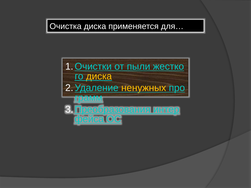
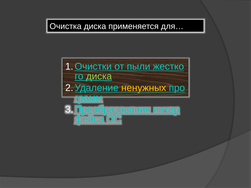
диска colour: yellow -> light green (99, 76)
